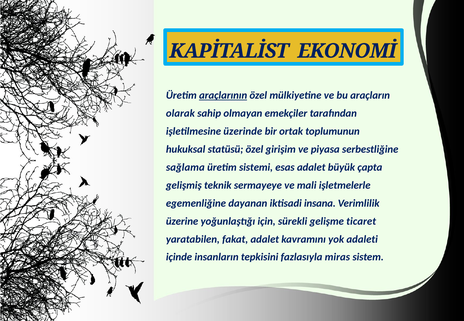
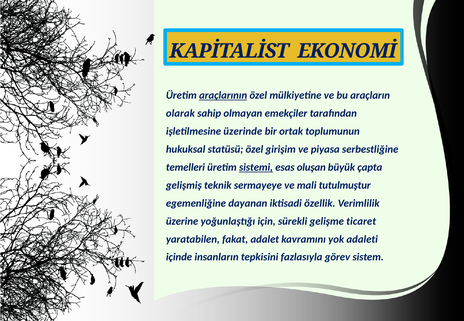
sağlama: sağlama -> temelleri (185, 167)
sistemi underline: none -> present (256, 167)
esas adalet: adalet -> oluşan (311, 167)
işletmelerle: işletmelerle -> tutulmuştur (345, 185)
insana: insana -> özellik (320, 203)
miras: miras -> görev (337, 257)
